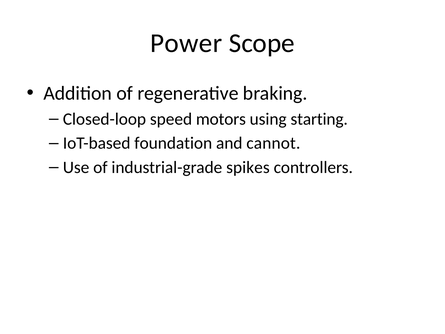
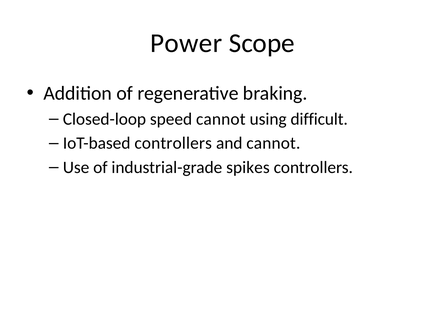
speed motors: motors -> cannot (221, 119)
starting: starting -> difficult (319, 119)
IoT-based foundation: foundation -> controllers (173, 143)
